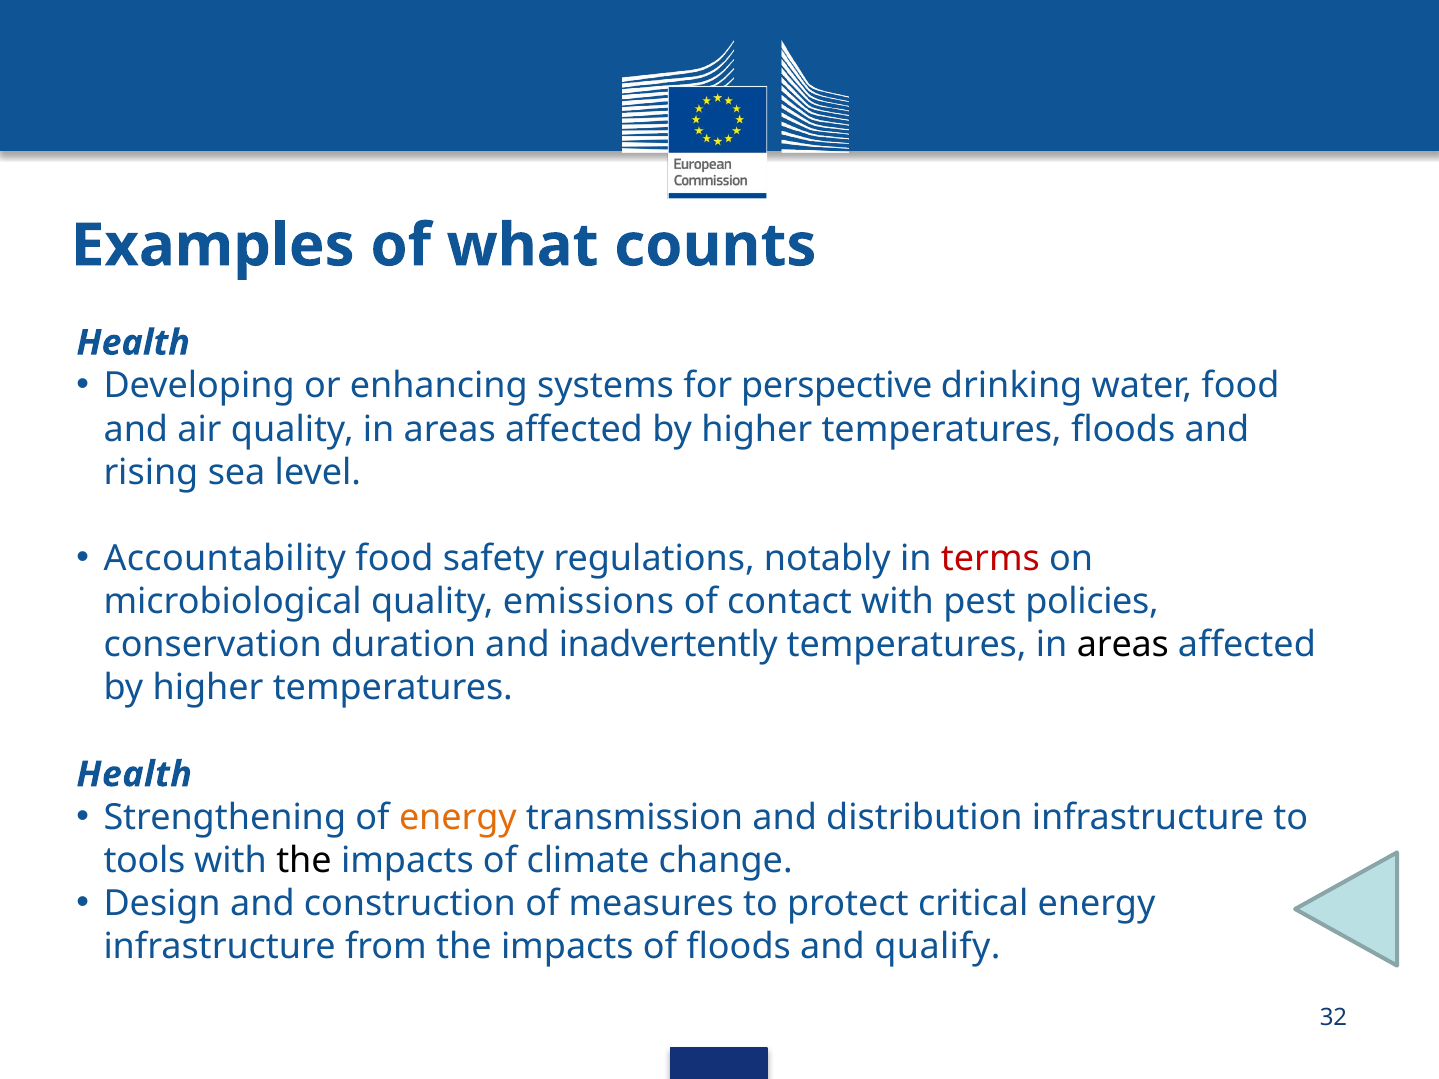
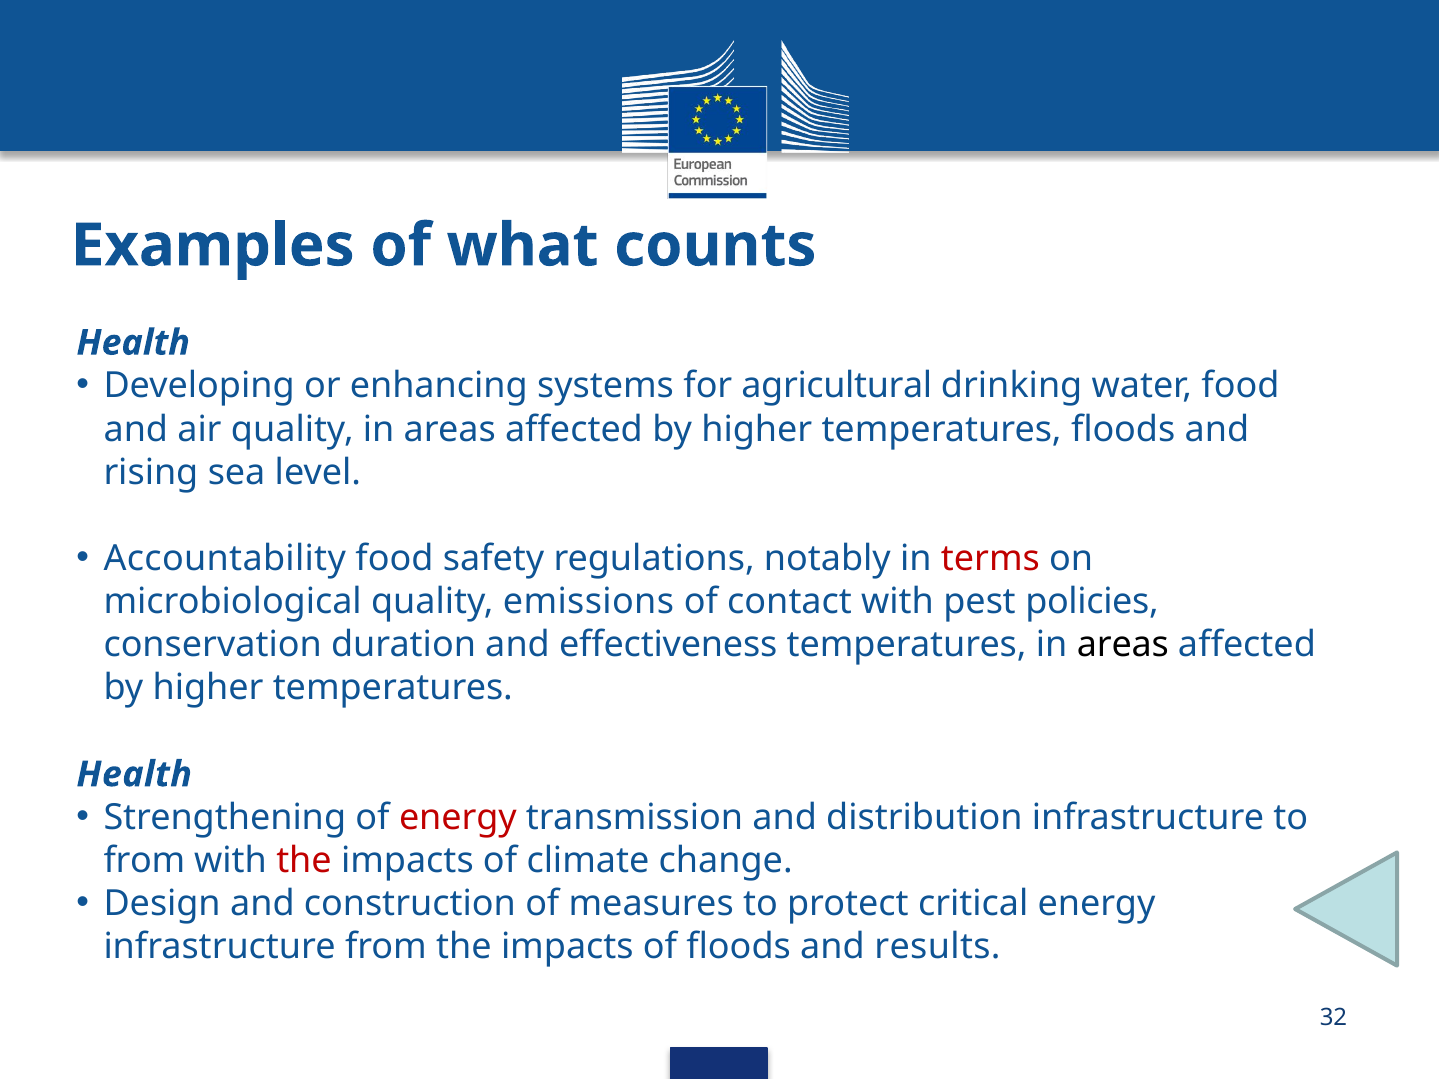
perspective: perspective -> agricultural (837, 386)
inadvertently: inadvertently -> effectiveness (668, 645)
energy colour: orange -> red (458, 818)
tools: tools -> from (144, 861)
the colour: black -> red (304, 861)
qualify: qualify -> results (937, 947)
